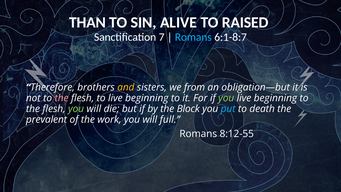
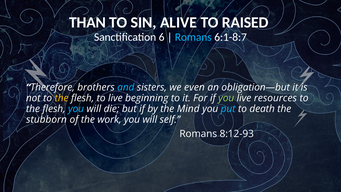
7: 7 -> 6 (162, 37)
and colour: yellow -> light blue (126, 87)
from: from -> even (194, 87)
the colour: pink -> yellow (62, 98)
beginning: beginning -> resources (275, 98)
you colour: light green -> light blue (76, 109)
Block: Block -> Mind (188, 109)
prevalent: prevalent -> stubborn (46, 120)
full: full -> self (170, 120)
8:12-55: 8:12-55 -> 8:12-93 (237, 134)
